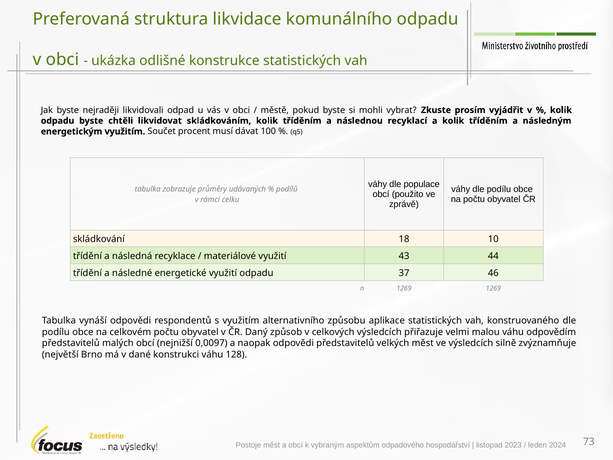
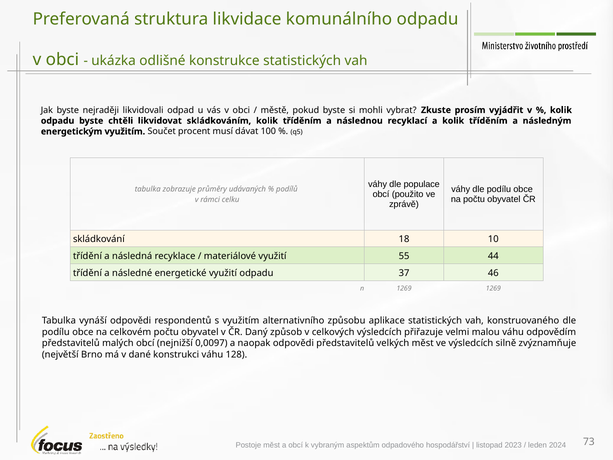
43: 43 -> 55 (404, 256)
